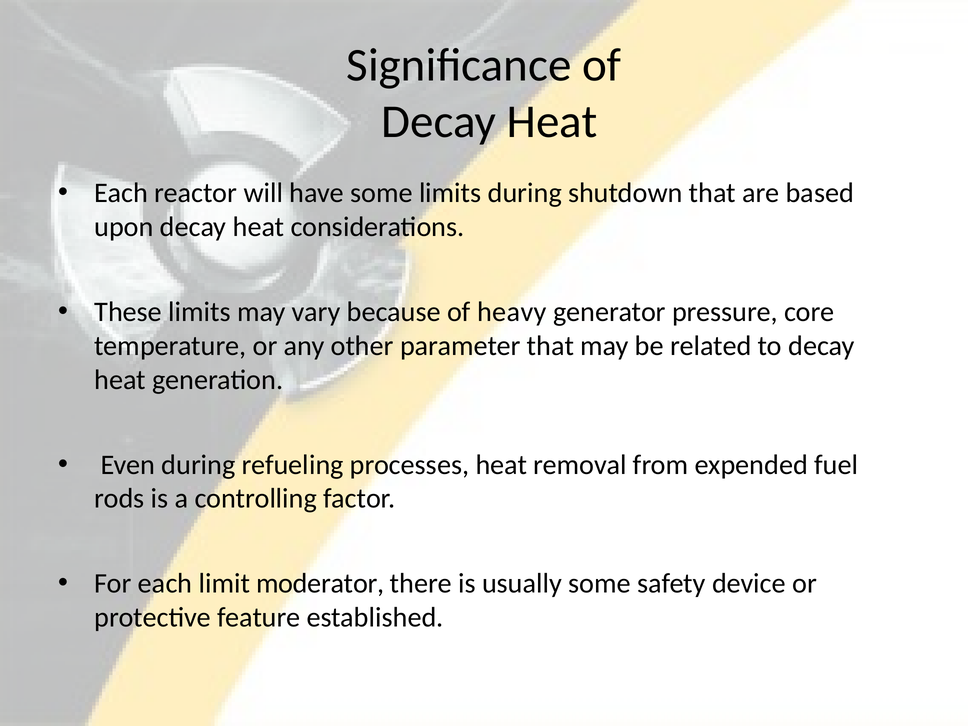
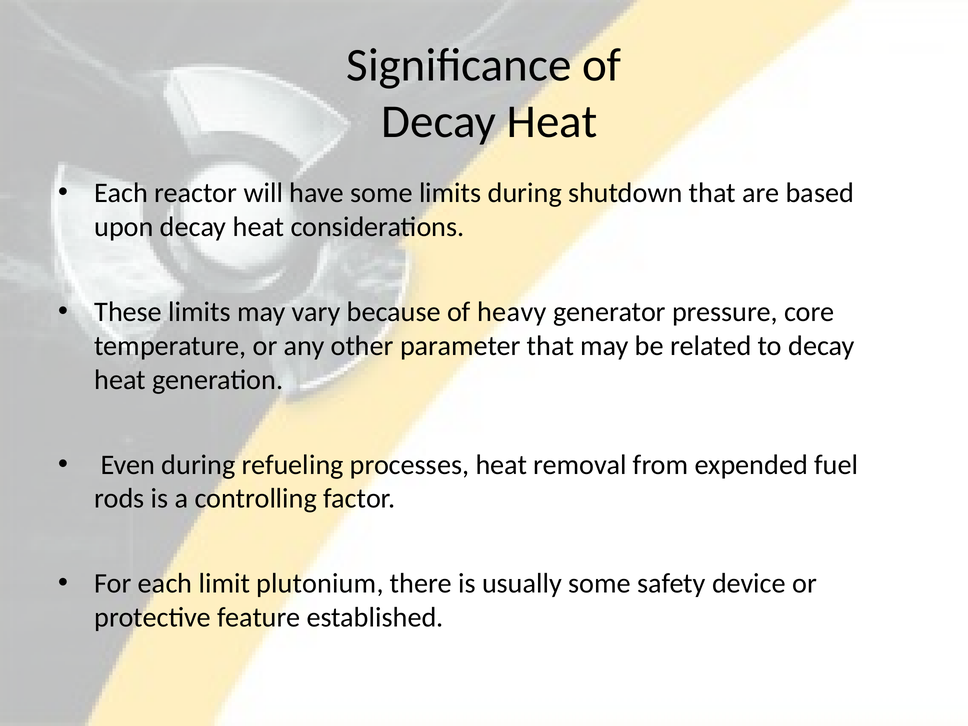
moderator: moderator -> plutonium (320, 584)
